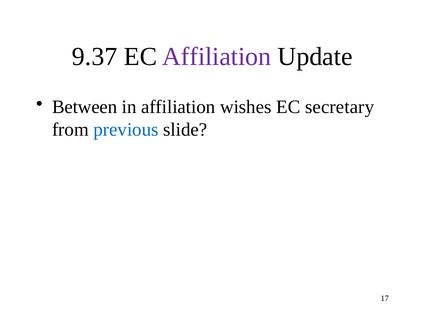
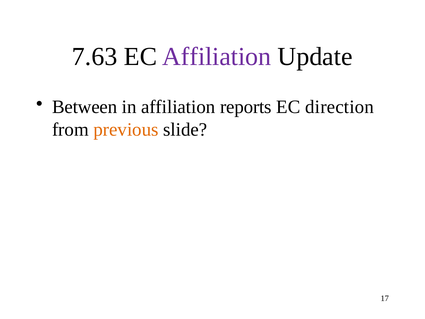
9.37: 9.37 -> 7.63 (95, 57)
wishes: wishes -> reports (246, 107)
secretary: secretary -> direction (340, 107)
previous colour: blue -> orange (126, 130)
